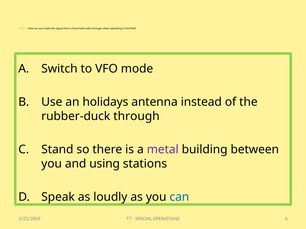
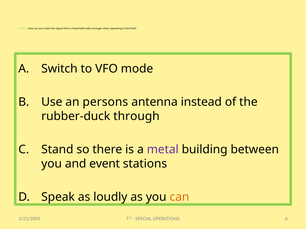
holidays: holidays -> persons (105, 102)
using: using -> event (105, 164)
can colour: blue -> orange (179, 197)
